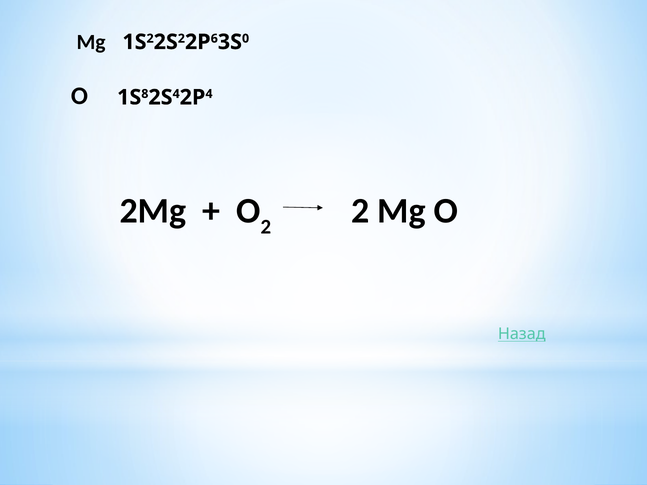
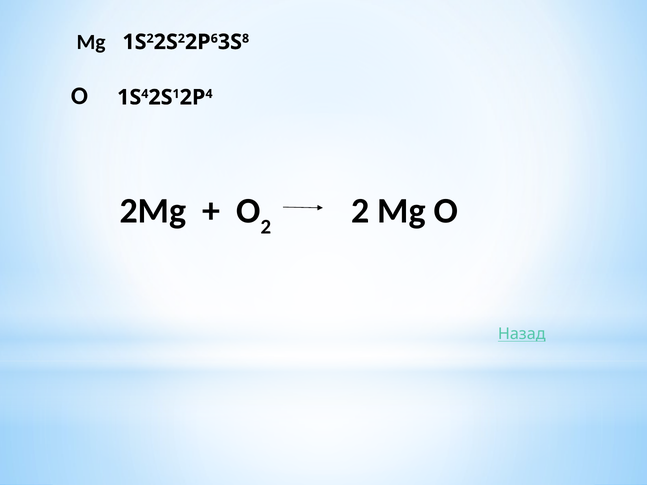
0: 0 -> 8 (246, 39)
8: 8 -> 4 (145, 94)
4: 4 -> 1 (176, 94)
